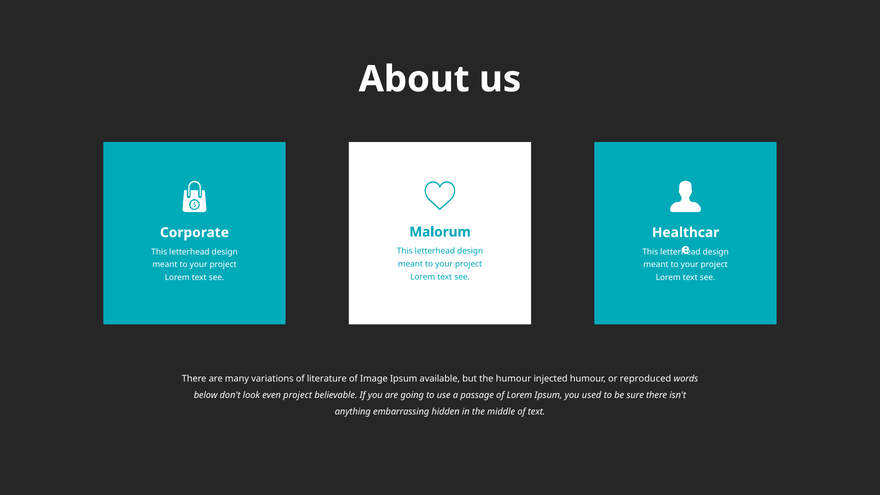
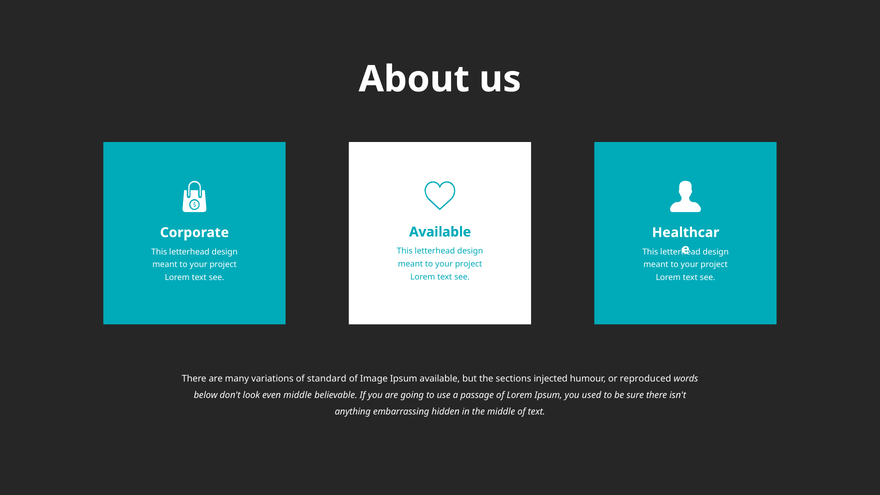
Malorum: Malorum -> Available (440, 232)
literature: literature -> standard (327, 379)
the humour: humour -> sections (514, 379)
even project: project -> middle (298, 395)
